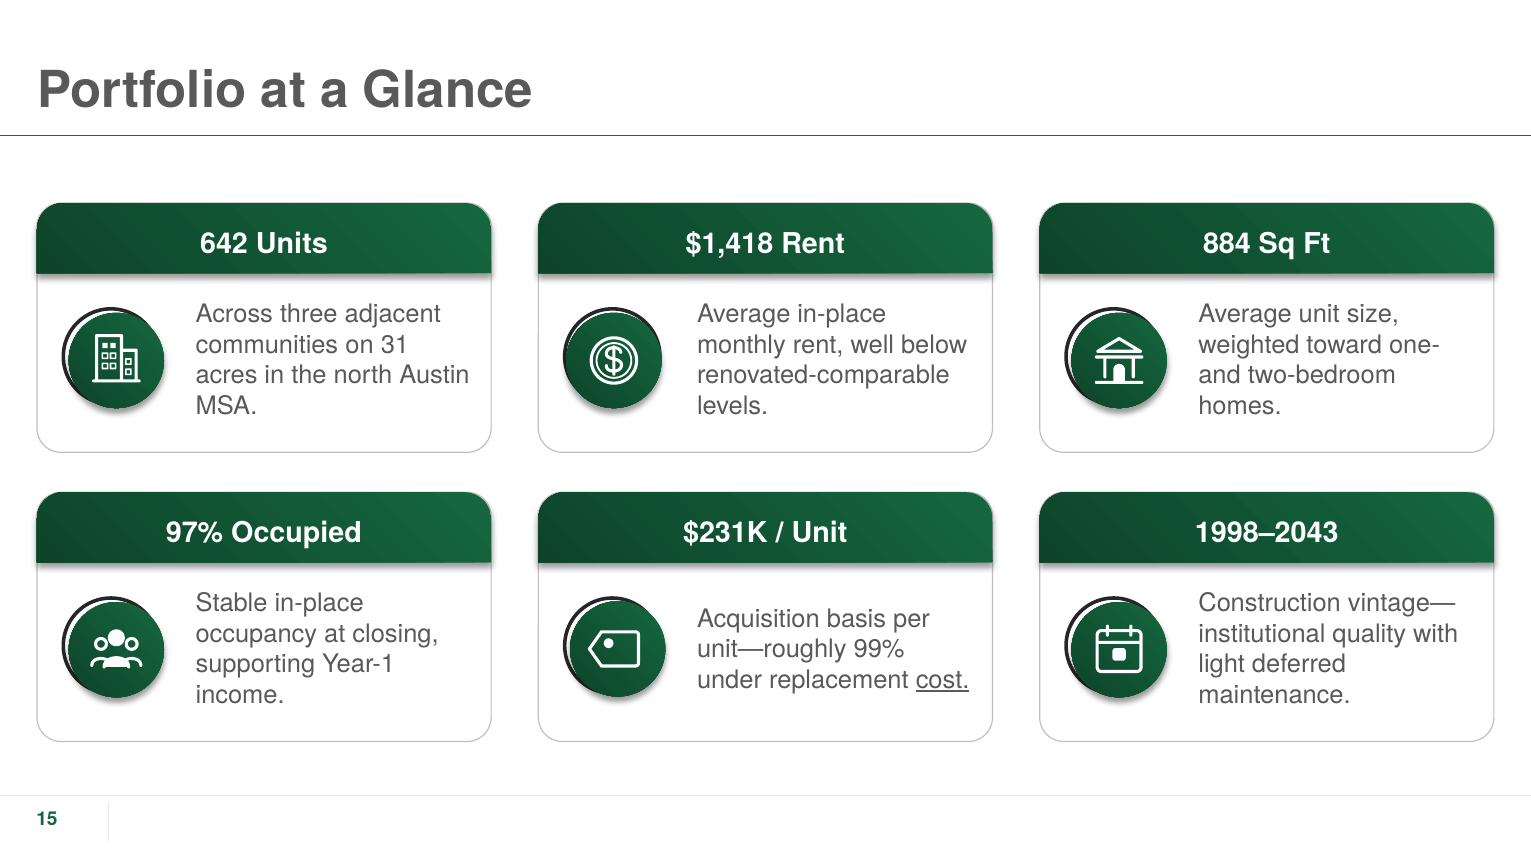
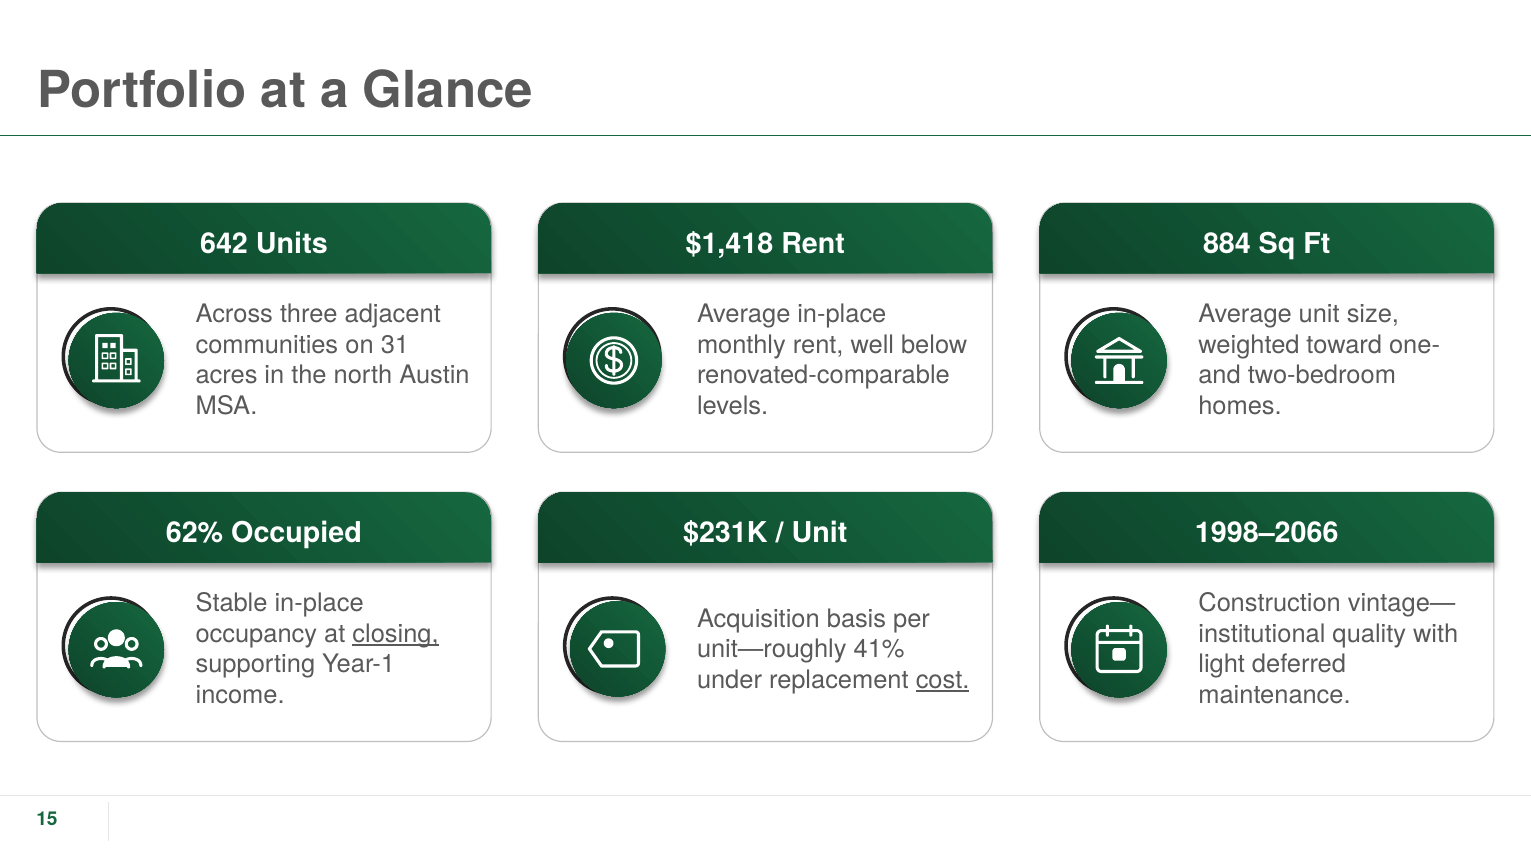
97%: 97% -> 62% (195, 533)
1998–2043: 1998–2043 -> 1998–2066 (1267, 533)
closing underline: none -> present (396, 634)
99%: 99% -> 41% (879, 649)
